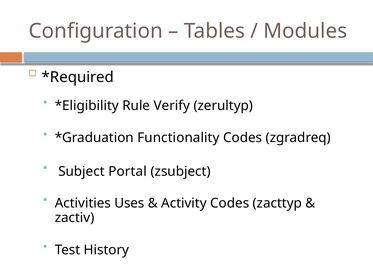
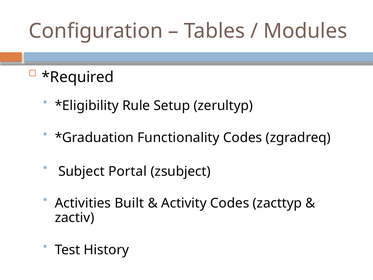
Verify: Verify -> Setup (172, 106)
Uses: Uses -> Built (129, 203)
